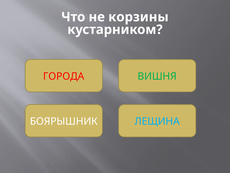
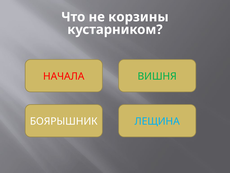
ГОРОДА: ГОРОДА -> НАЧАЛА (64, 76)
